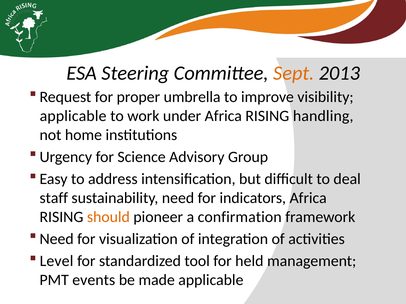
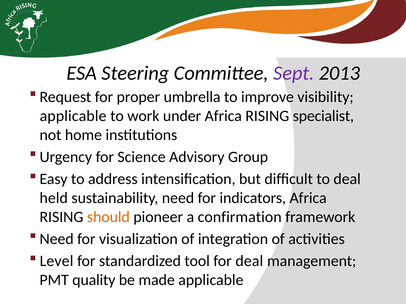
Sept colour: orange -> purple (294, 73)
handling: handling -> specialist (323, 116)
staff: staff -> held (54, 198)
for held: held -> deal (249, 261)
events: events -> quality (94, 280)
